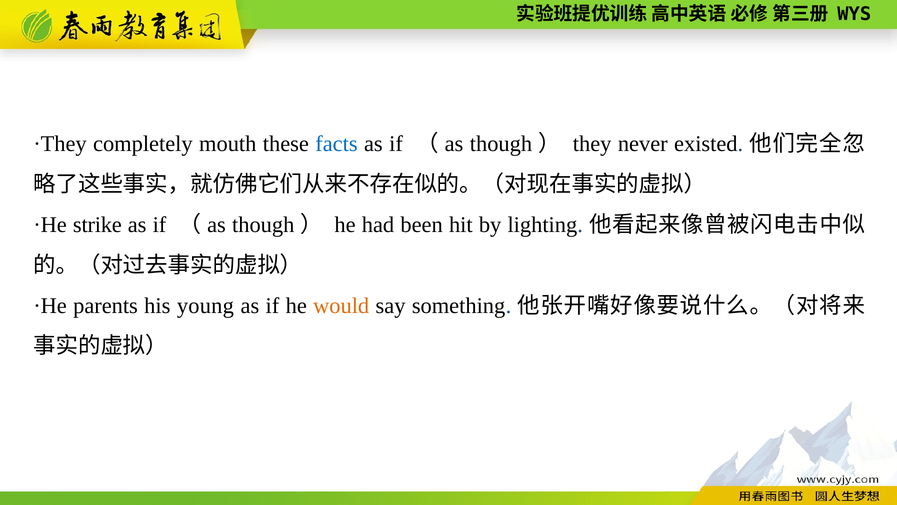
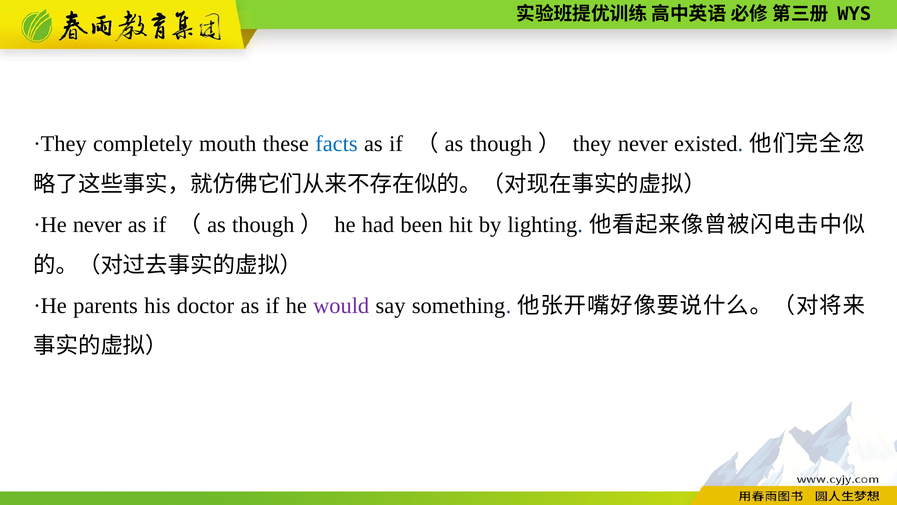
·He strike: strike -> never (97, 225)
young: young -> doctor (206, 305)
would colour: orange -> purple (341, 305)
